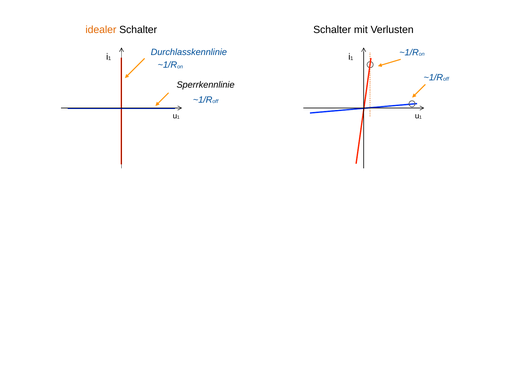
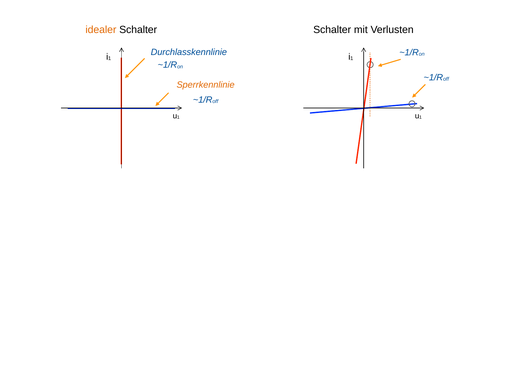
Sperrkennlinie colour: black -> orange (206, 85)
